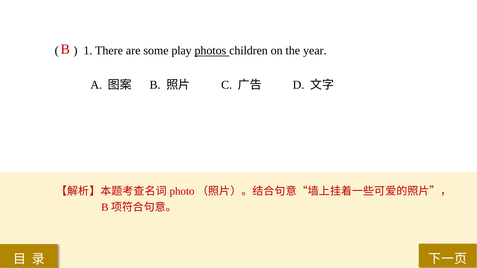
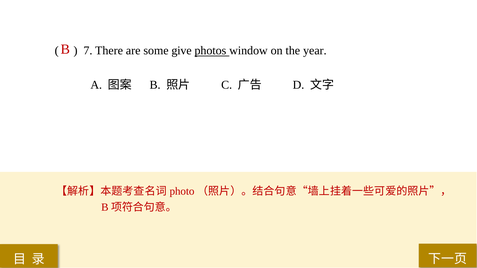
1: 1 -> 7 (88, 51)
play: play -> give (182, 51)
children: children -> window (248, 51)
